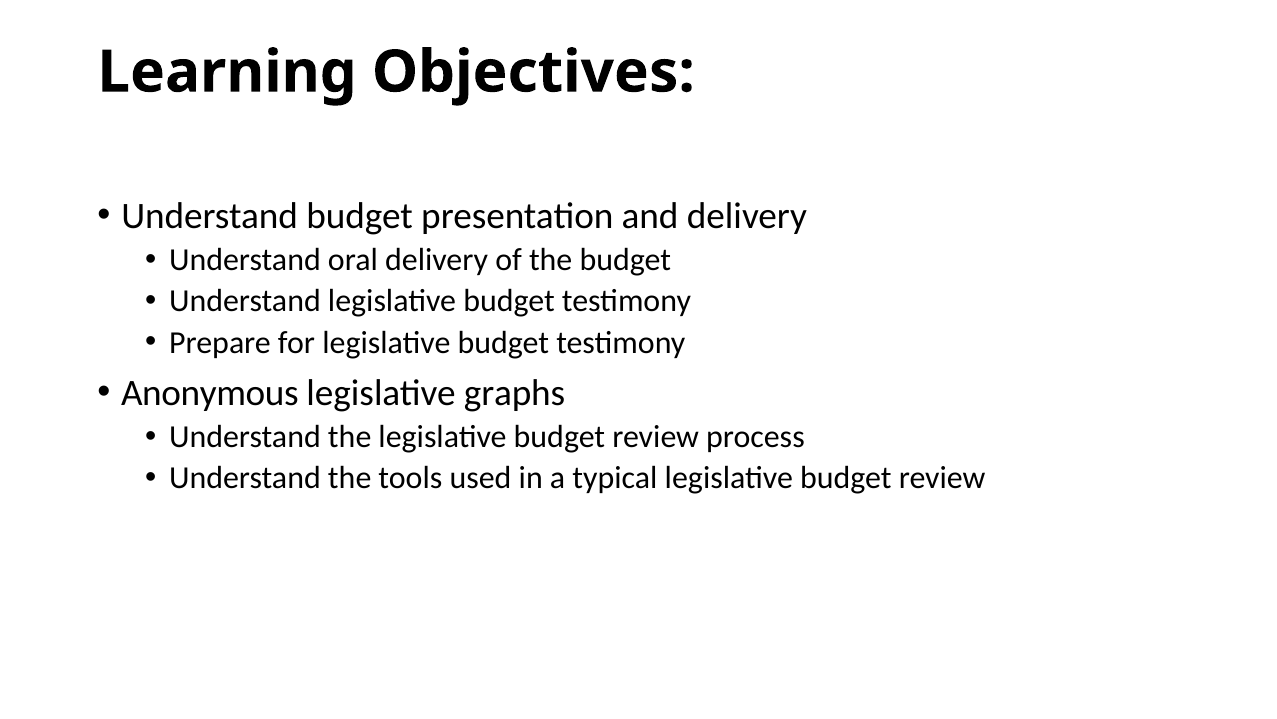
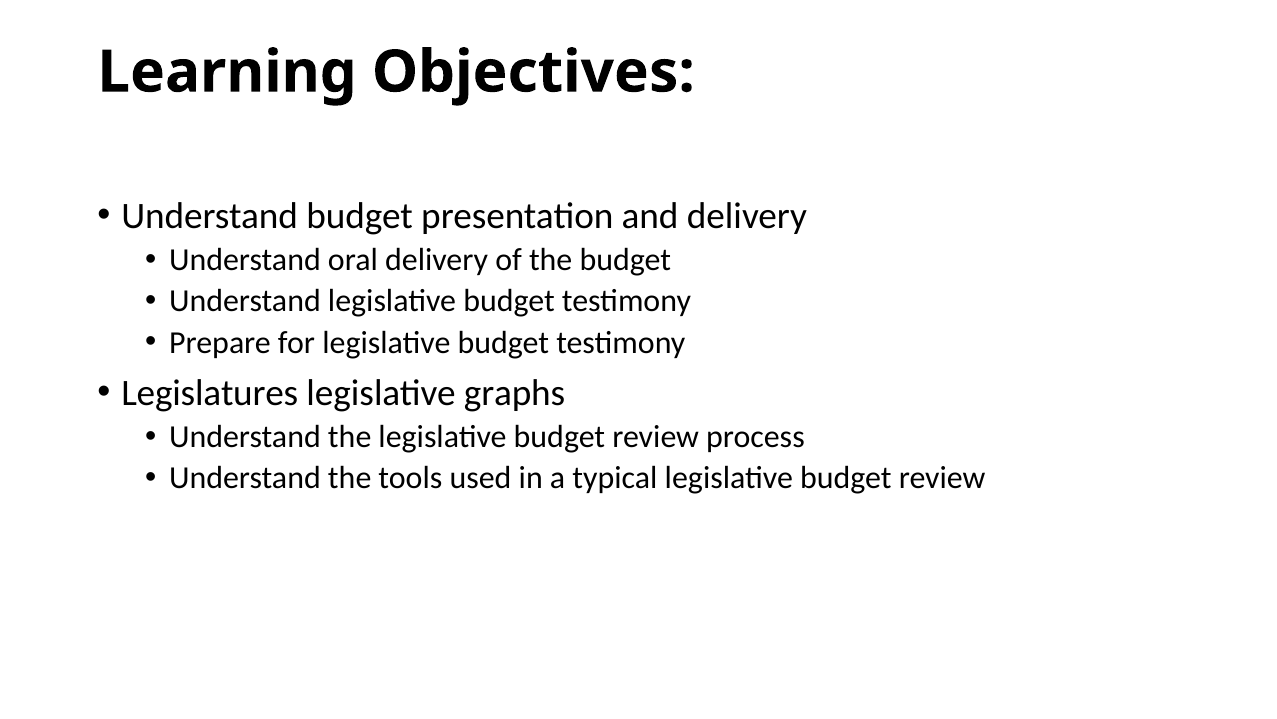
Anonymous: Anonymous -> Legislatures (210, 393)
